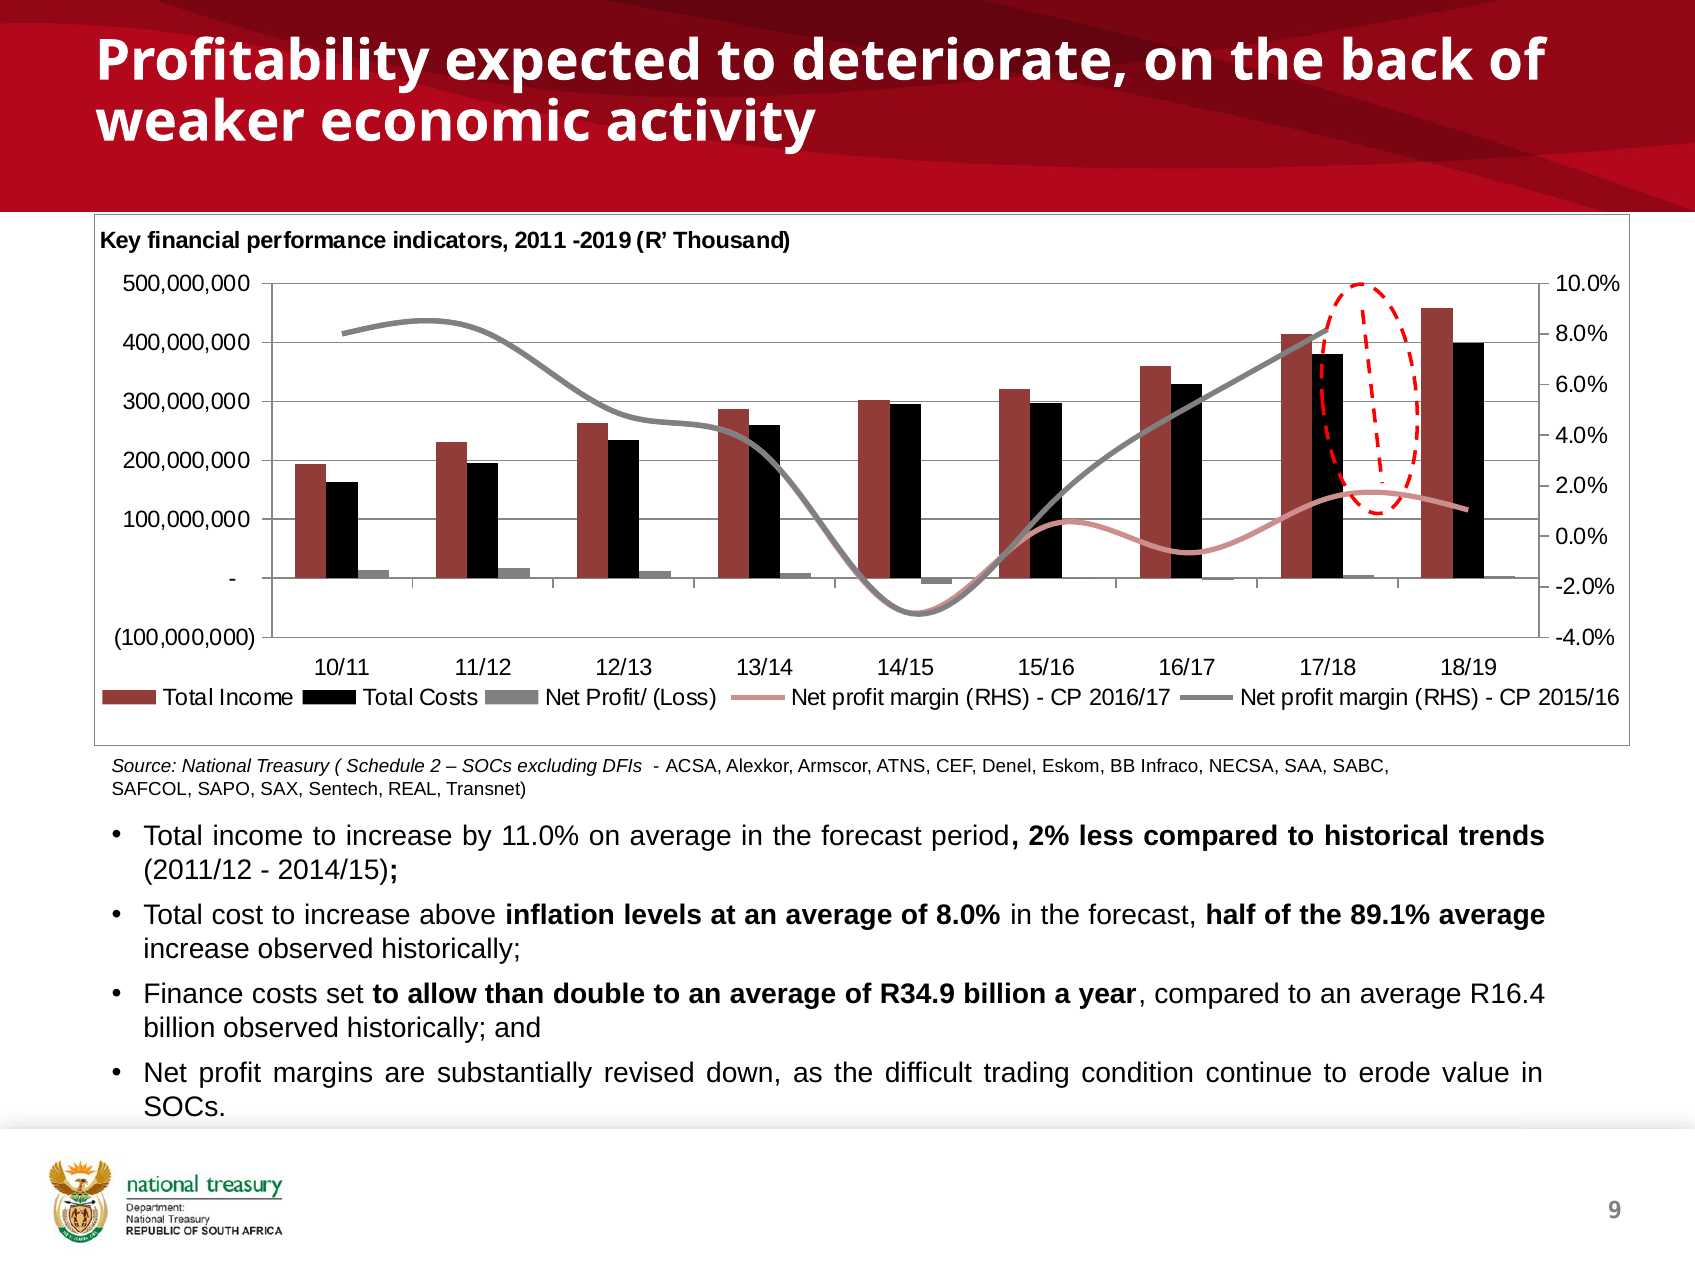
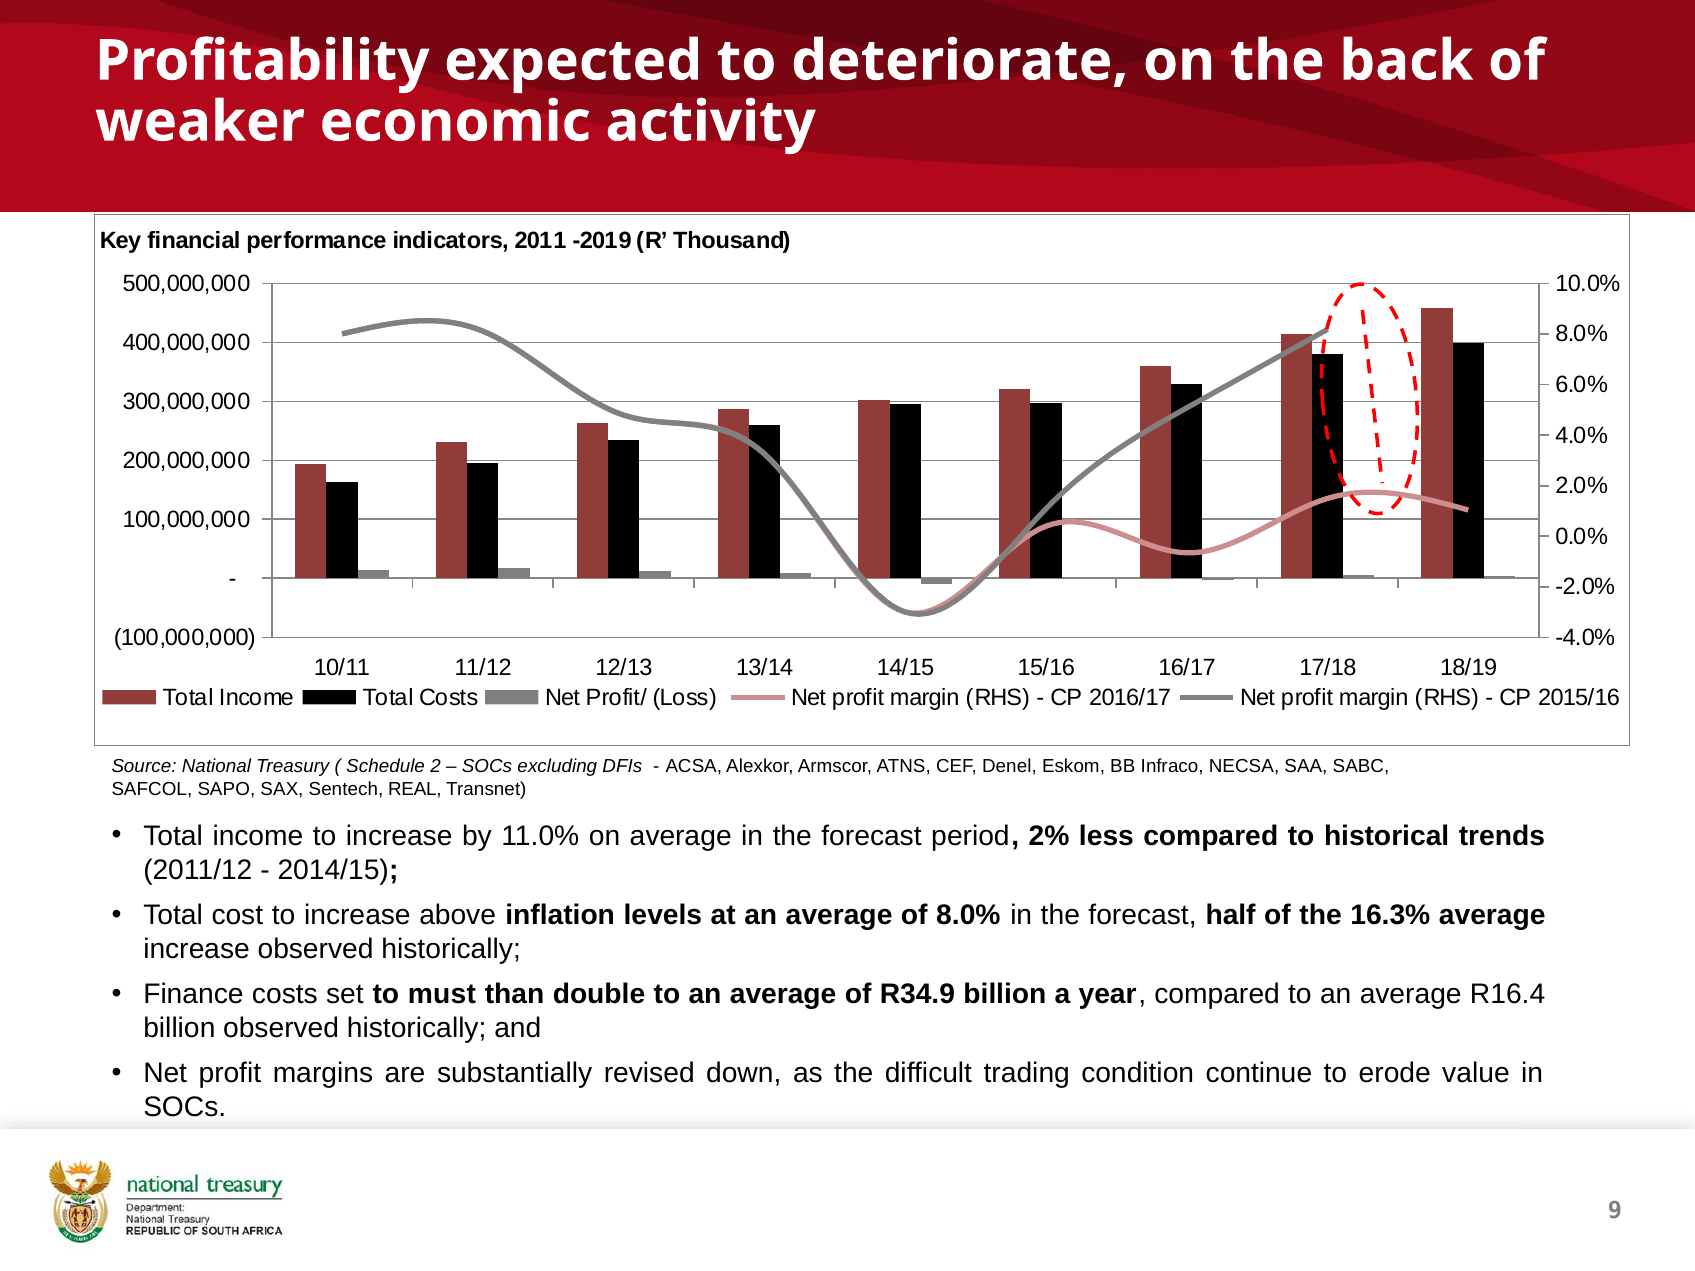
89.1%: 89.1% -> 16.3% (1390, 915)
allow: allow -> must (442, 995)
